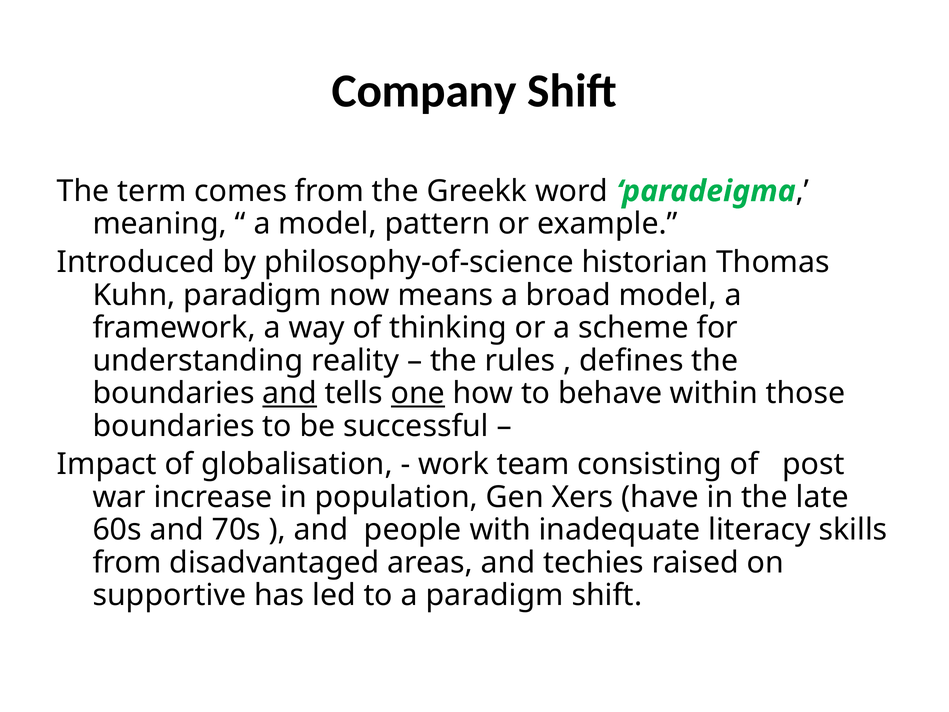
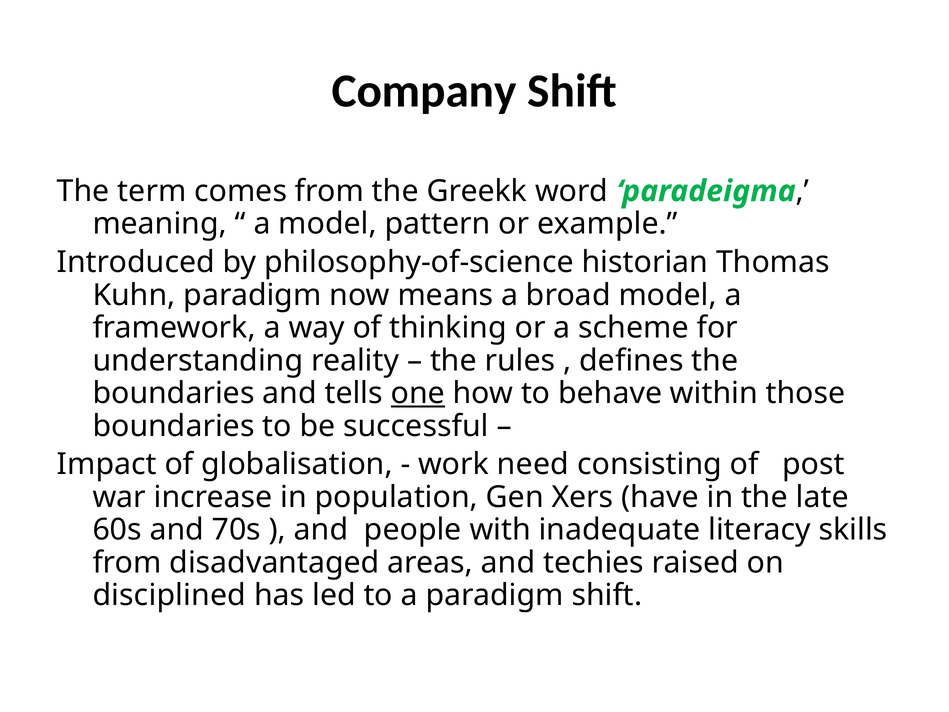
and underline: present -> none (290, 393)
team: team -> need (533, 464)
supportive: supportive -> disciplined (169, 595)
